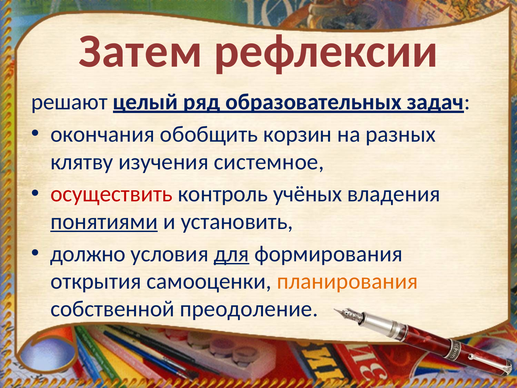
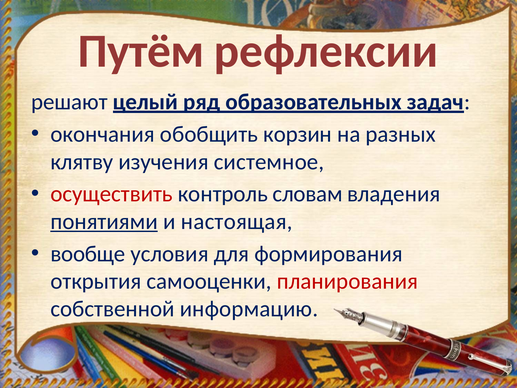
Затем: Затем -> Путём (141, 51)
учёных: учёных -> словам (308, 194)
установить: установить -> настоящая (237, 221)
должно: должно -> вообще (88, 254)
для underline: present -> none (232, 254)
планирования colour: orange -> red (347, 281)
преодоление: преодоление -> информацию (249, 309)
